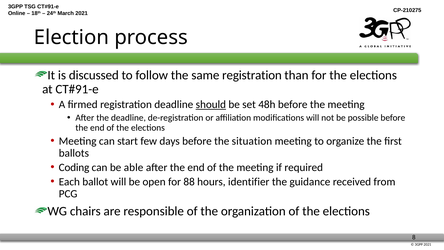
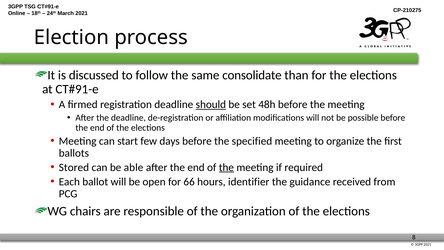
same registration: registration -> consolidate (252, 75)
situation: situation -> specified (252, 141)
Coding: Coding -> Stored (74, 167)
the underline: none -> present (226, 167)
88: 88 -> 66 (189, 182)
